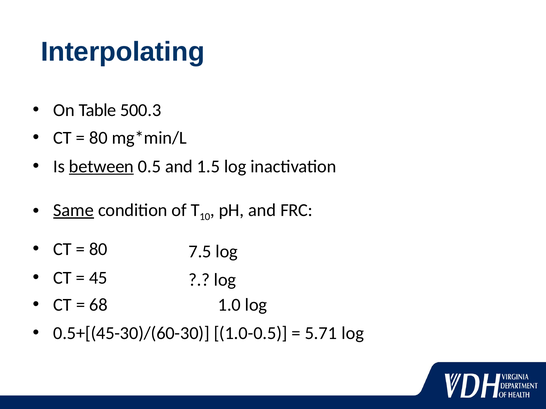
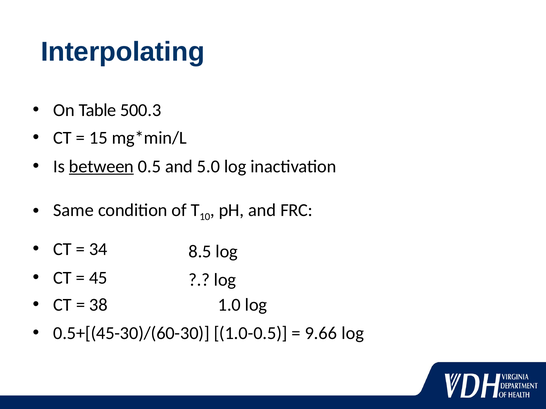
80: 80 -> 15 (98, 138)
1.5: 1.5 -> 5.0 (208, 167)
Same underline: present -> none (74, 210)
80: 80 -> 34 (98, 250)
7.5: 7.5 -> 8.5 (200, 252)
68: 68 -> 38 (98, 305)
5.71: 5.71 -> 9.66 (321, 334)
